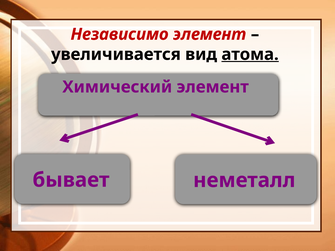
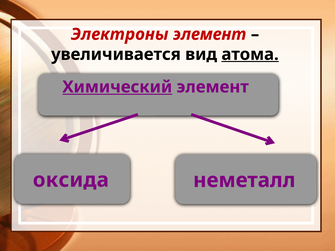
Независимо: Независимо -> Электроны (120, 34)
Химический underline: none -> present (117, 87)
бывает: бывает -> оксида (71, 180)
